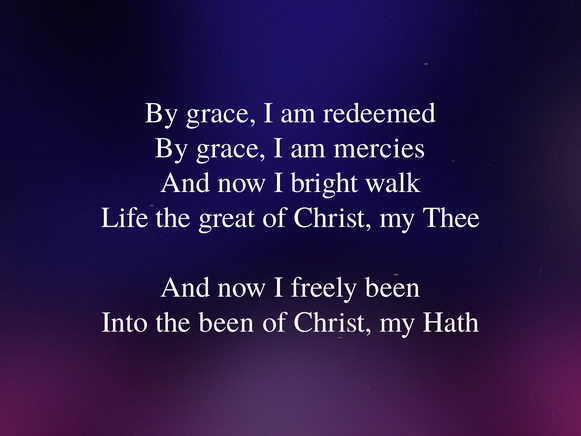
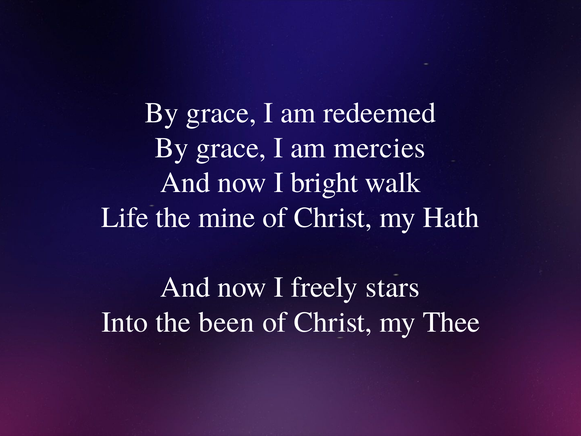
great: great -> mine (227, 217)
Thee: Thee -> Hath (451, 217)
freely been: been -> stars (393, 287)
Hath: Hath -> Thee (451, 322)
